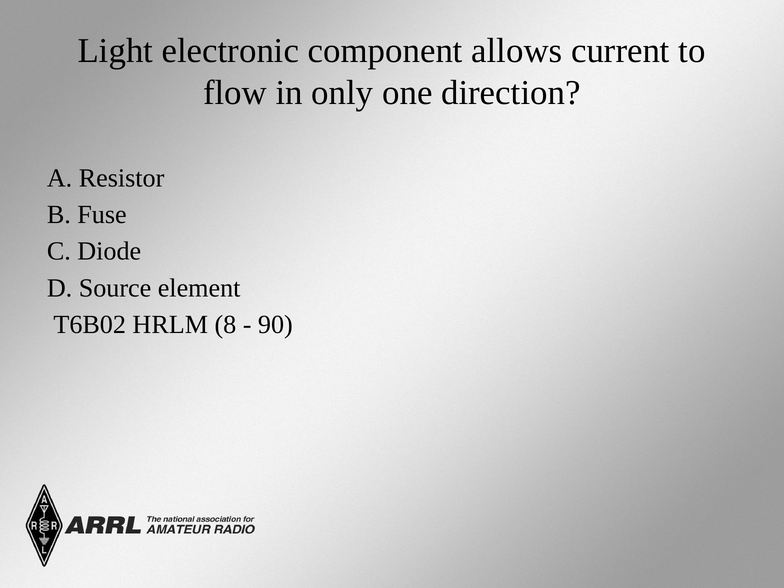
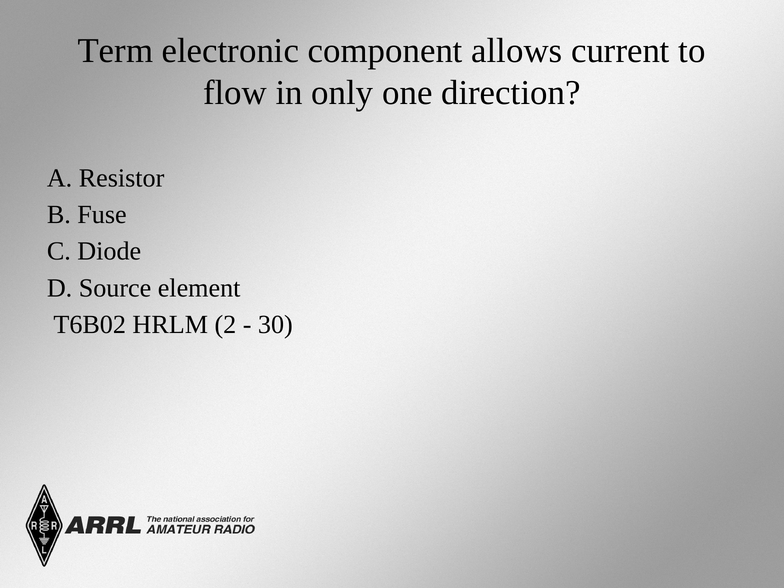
Light: Light -> Term (115, 51)
8: 8 -> 2 (225, 324)
90: 90 -> 30 (275, 324)
